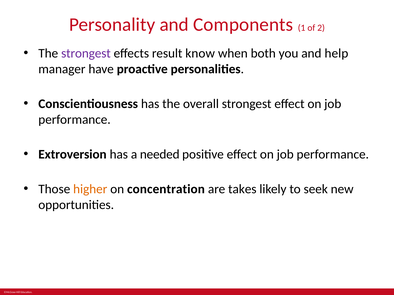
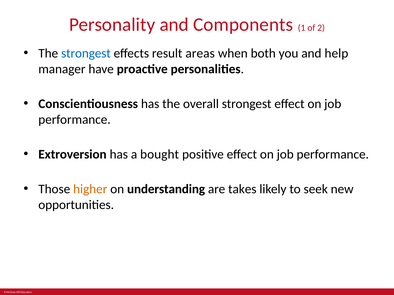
strongest colour: purple -> blue (86, 53)
know: know -> areas (200, 53)
needed: needed -> bought (160, 155)
concentration: concentration -> understanding (166, 189)
